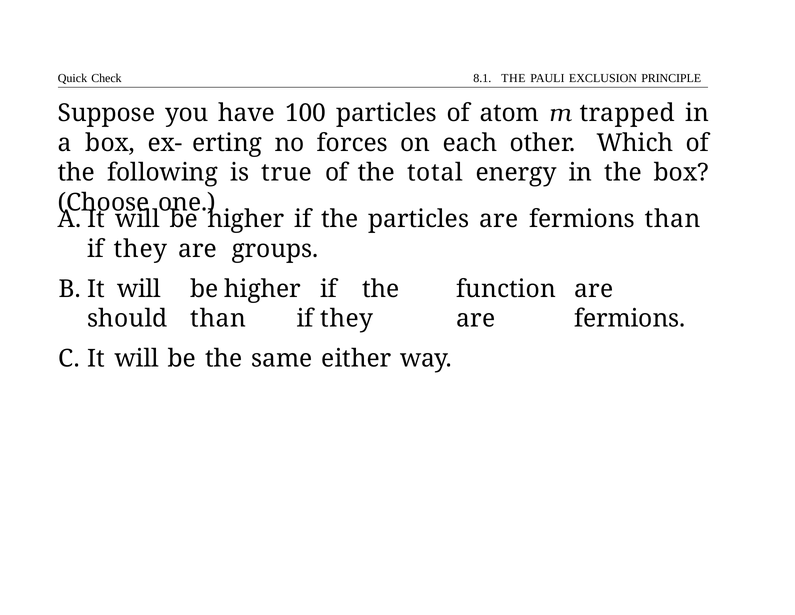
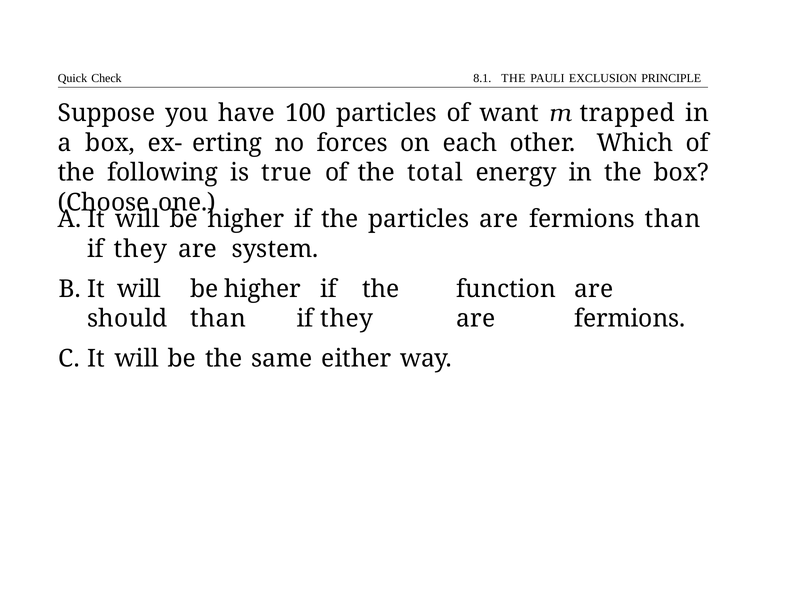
atom: atom -> want (509, 113)
groups: groups -> system (275, 249)
